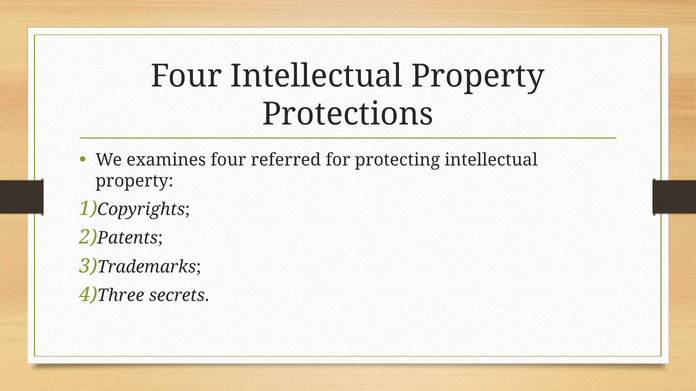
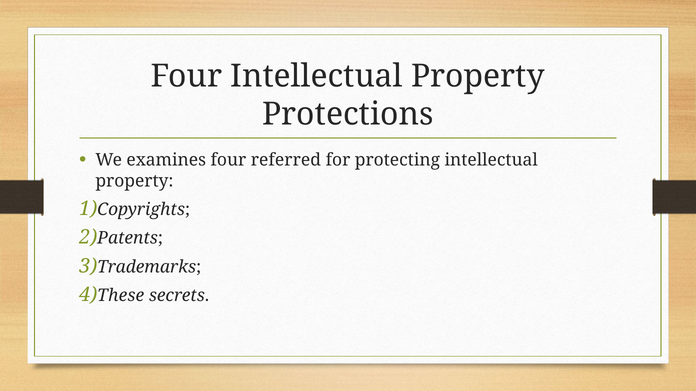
Three: Three -> These (121, 296)
